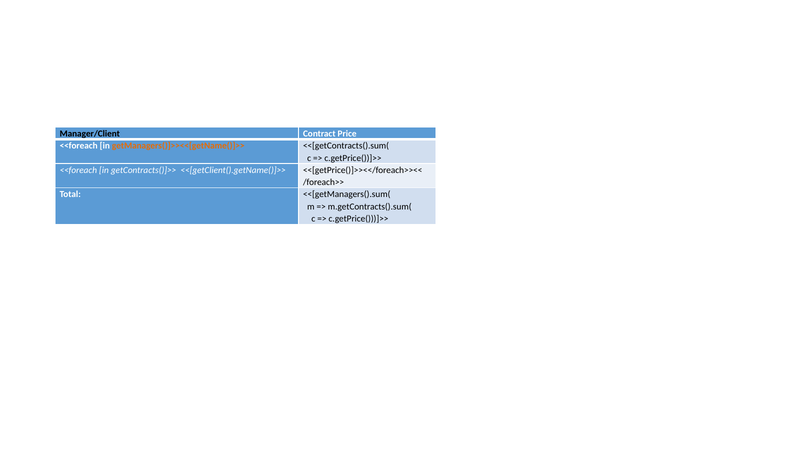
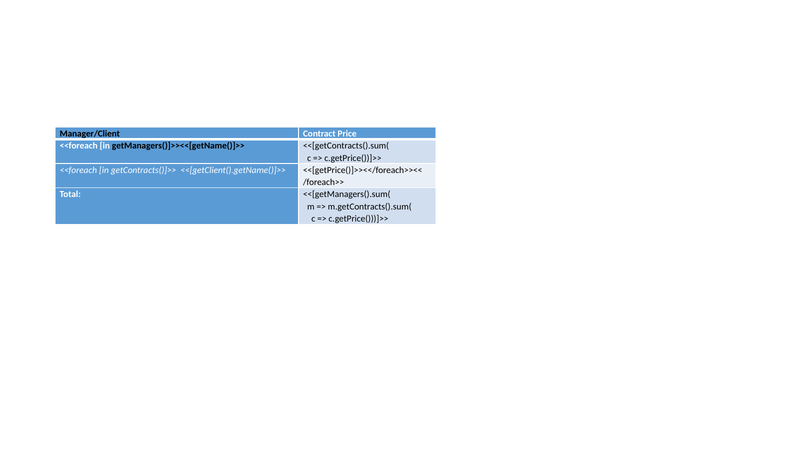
getManagers()]>><<[getName()]>> colour: orange -> black (178, 146)
